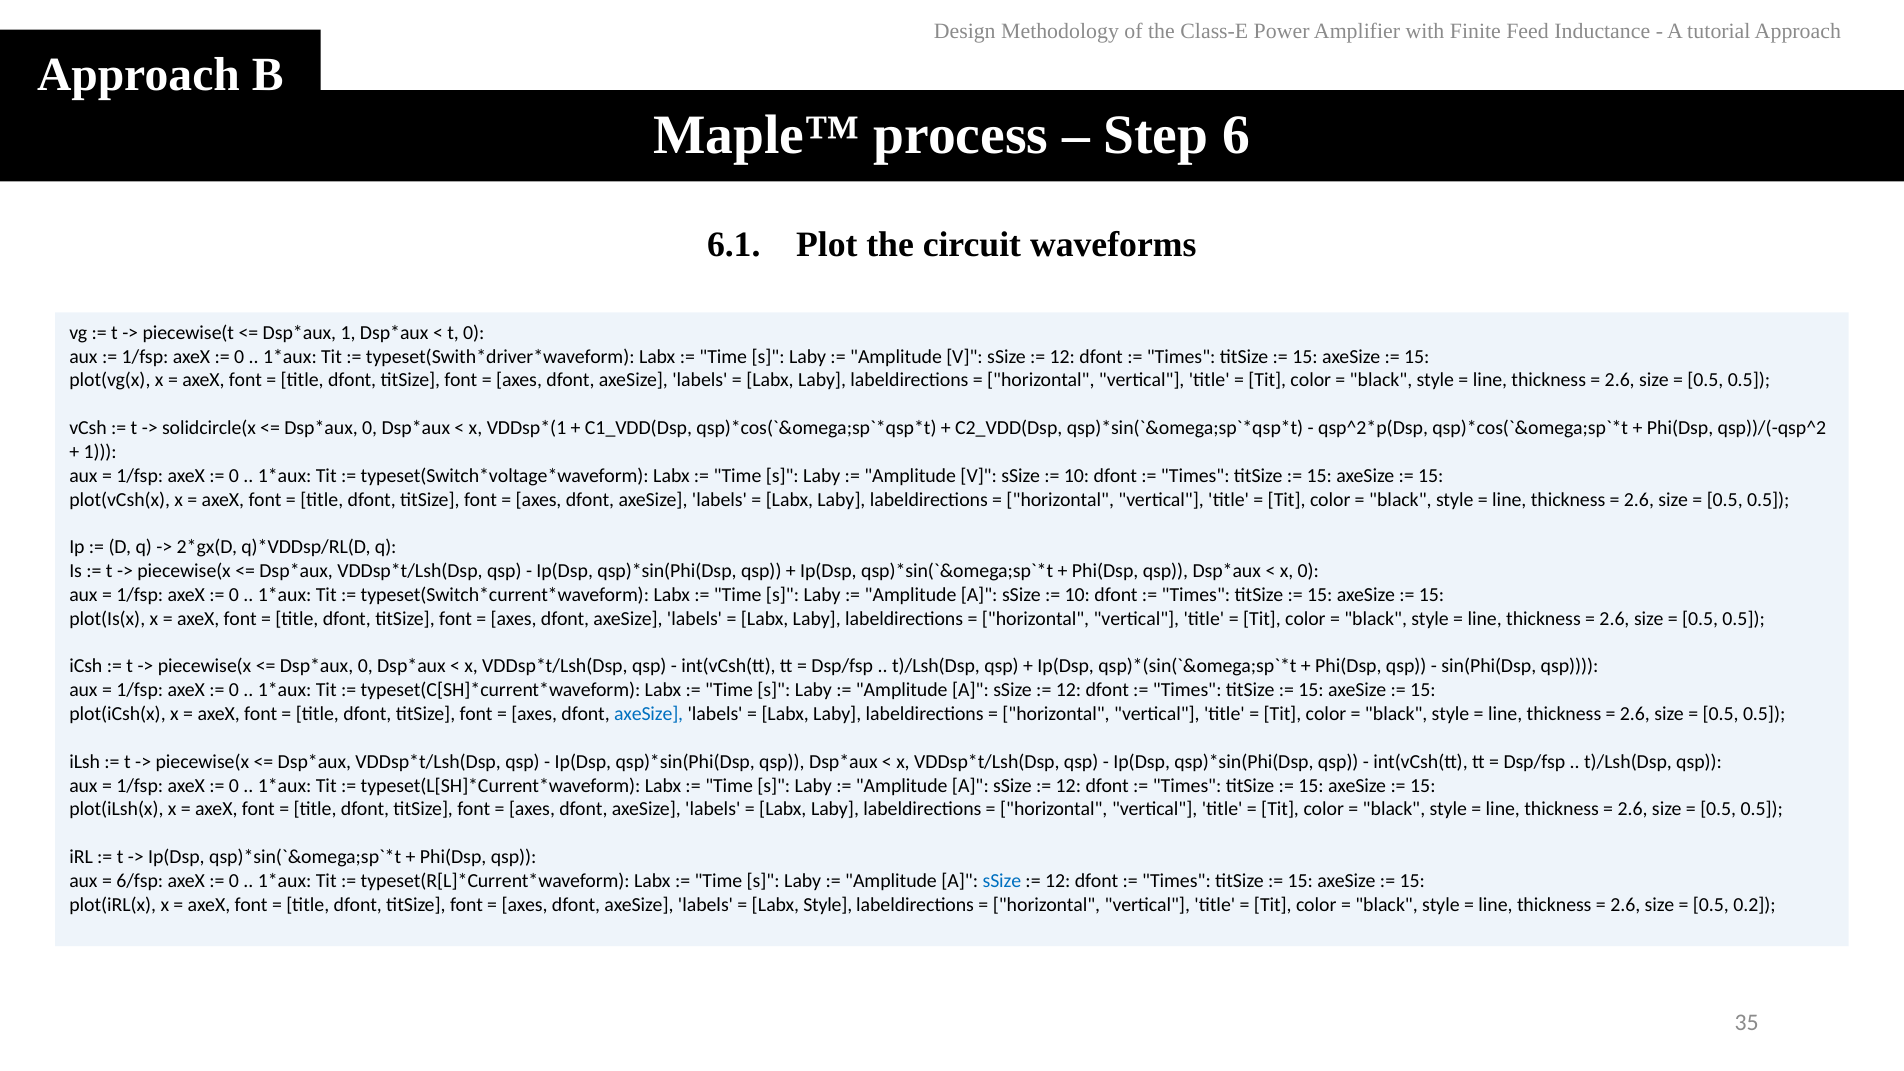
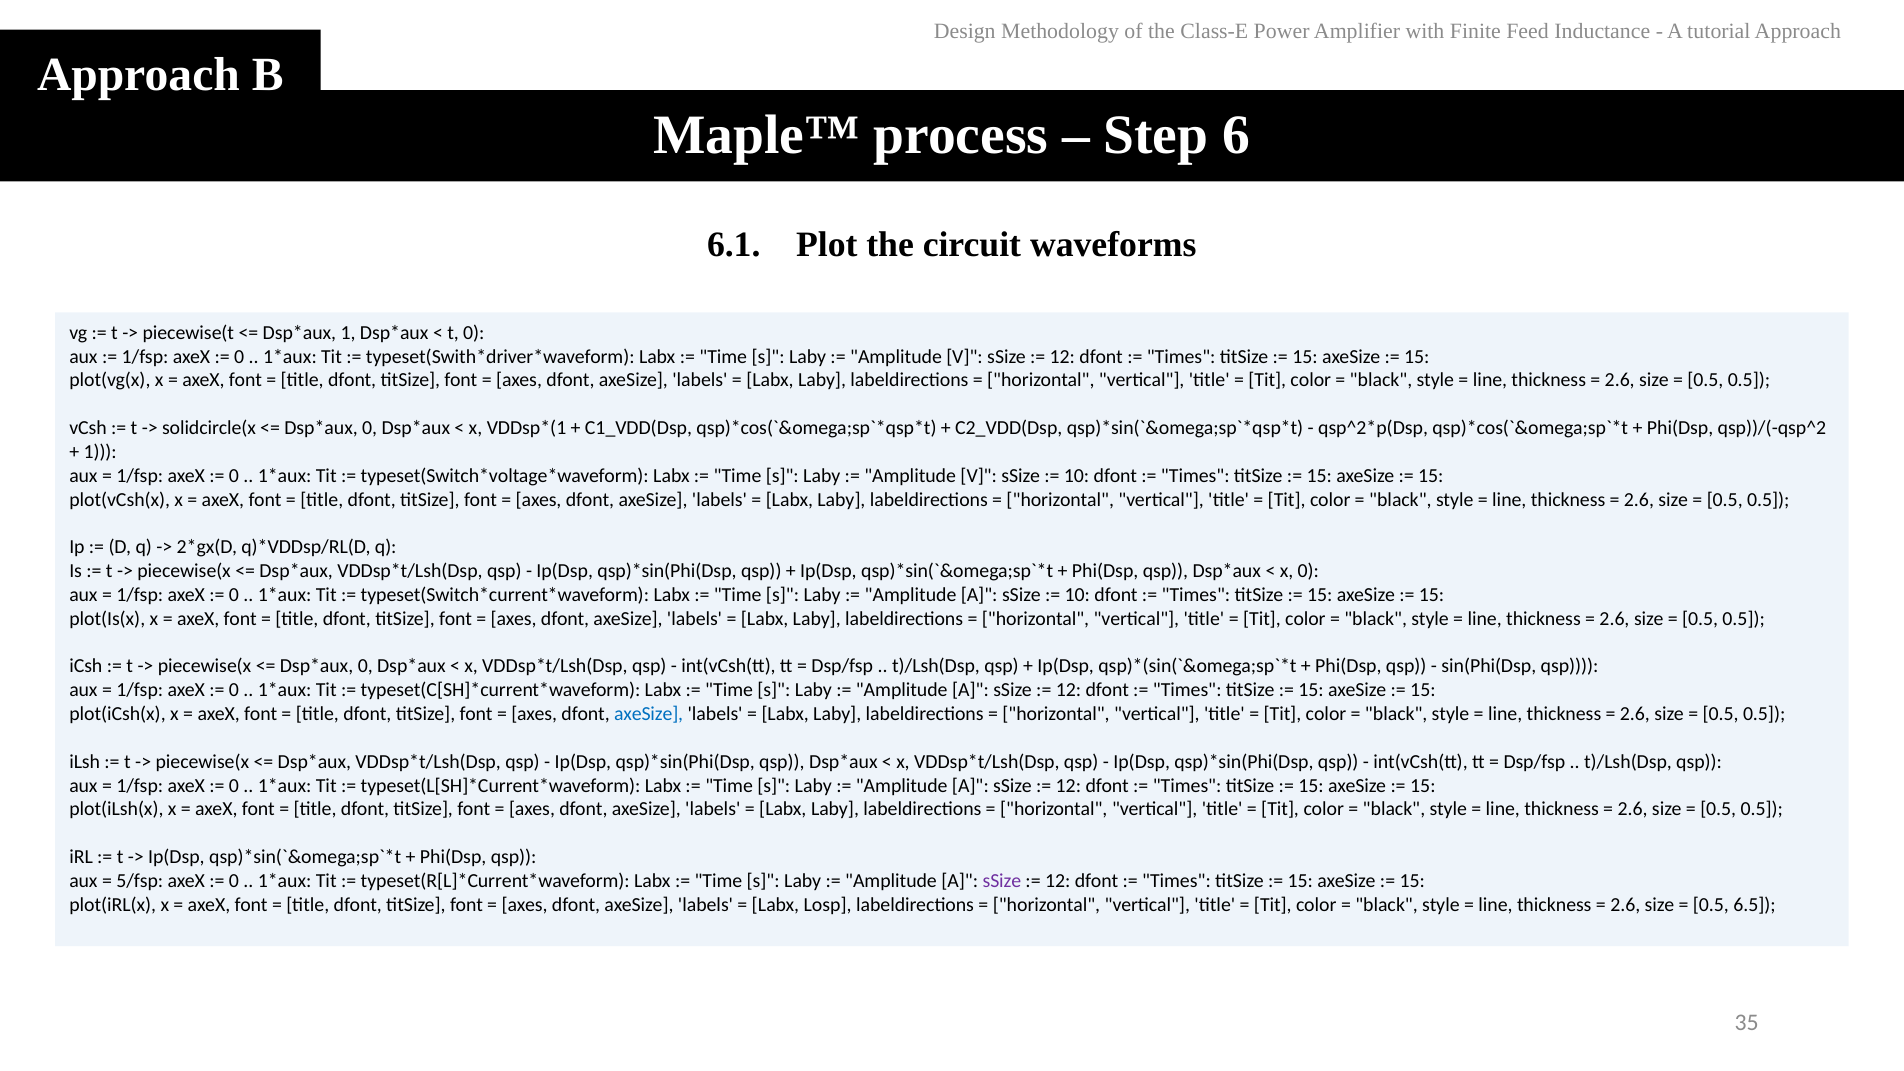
6/fsp: 6/fsp -> 5/fsp (140, 881)
sSize colour: blue -> purple (1002, 881)
Labx Style: Style -> Losp (828, 905)
0.2: 0.2 -> 6.5 (1754, 905)
